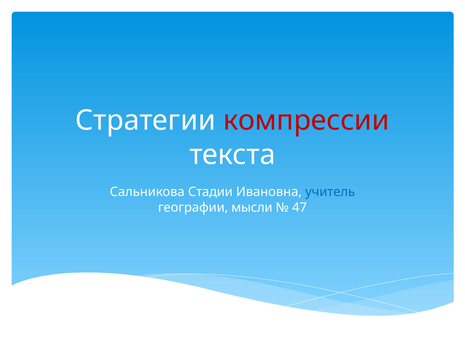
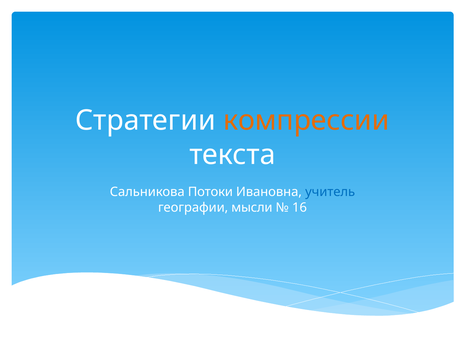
компрессии colour: red -> orange (306, 120)
Стадии: Стадии -> Потоки (210, 192)
47: 47 -> 16 (300, 207)
